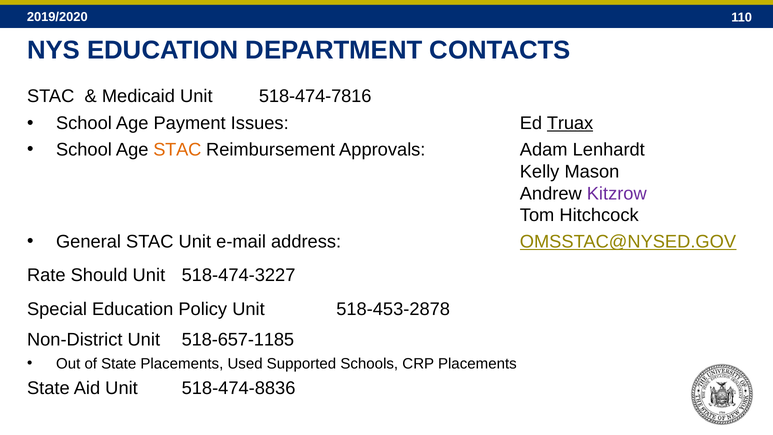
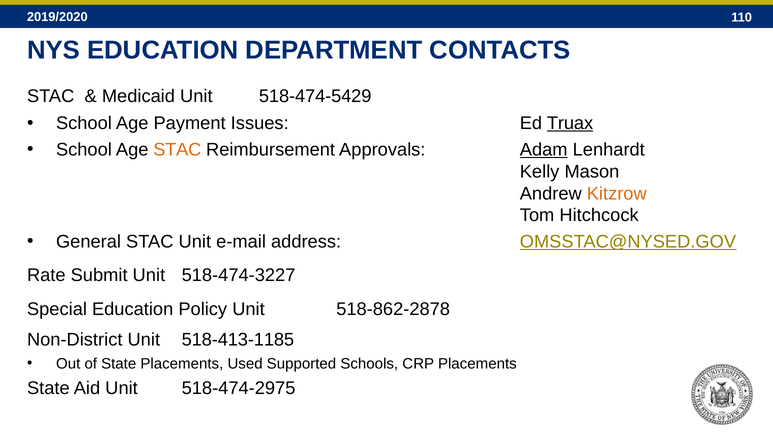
518-474-7816: 518-474-7816 -> 518-474-5429 (315, 96)
Adam underline: none -> present (544, 150)
Kitzrow colour: purple -> orange (617, 193)
Should: Should -> Submit (99, 275)
518-453-2878: 518-453-2878 -> 518-862-2878 (393, 309)
518-657-1185: 518-657-1185 -> 518-413-1185 (238, 339)
518-474-8836: 518-474-8836 -> 518-474-2975 (239, 388)
